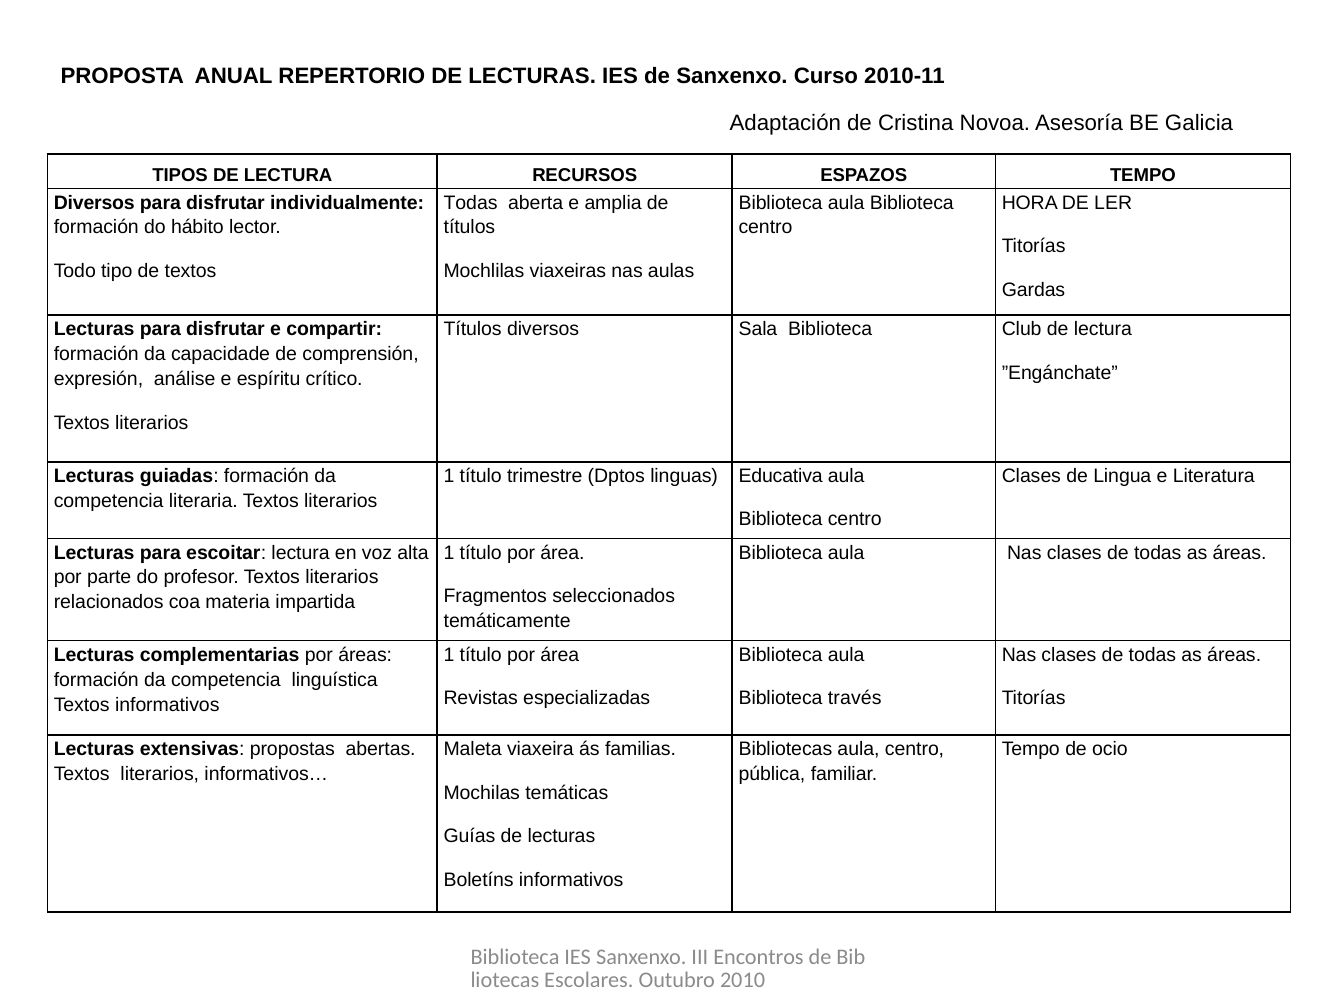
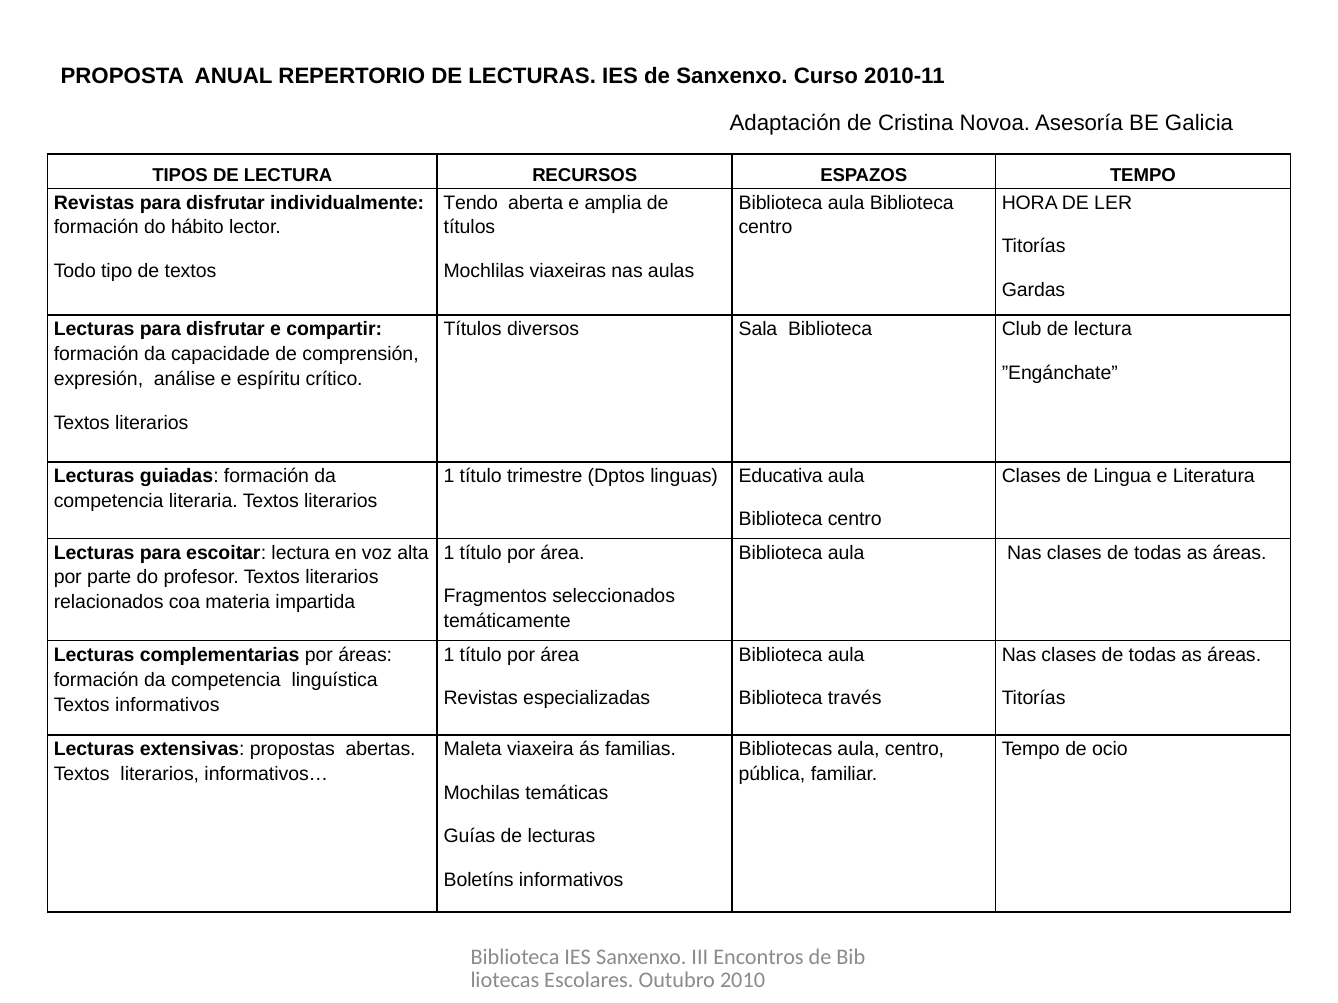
Diversos: Diversos -> Revistas (94, 203)
Todas: Todas -> Tendo (471, 203)
